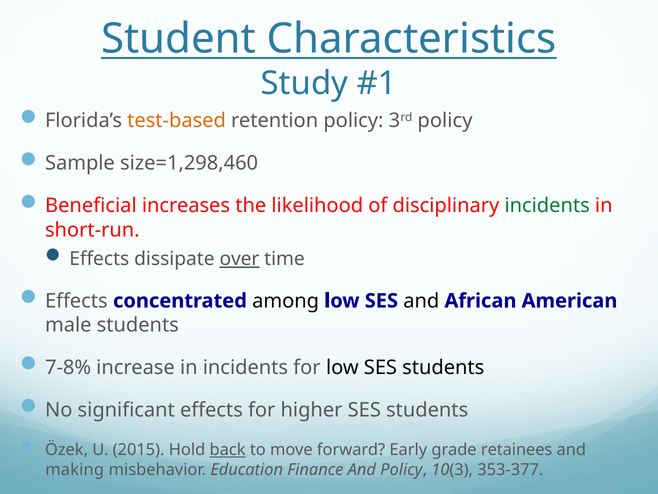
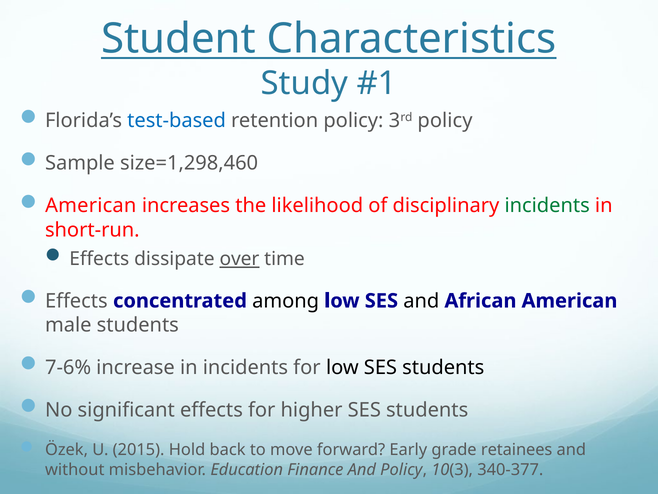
test-based colour: orange -> blue (177, 121)
Beneficial: Beneficial -> American (91, 206)
7-8%: 7-8% -> 7-6% (68, 367)
back underline: present -> none (228, 449)
making: making -> without (75, 469)
353-377: 353-377 -> 340-377 (510, 469)
